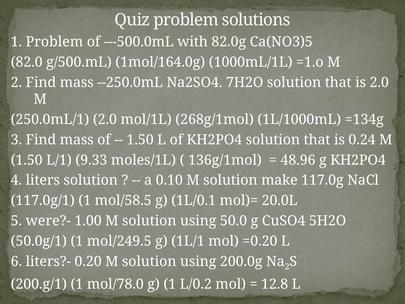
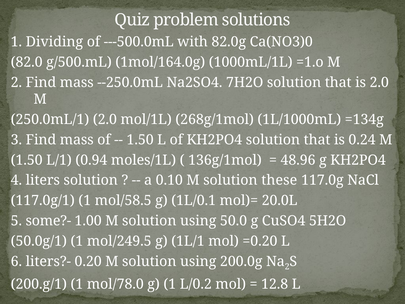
1 Problem: Problem -> Dividing (54, 42)
Ca(NO3)5: Ca(NO3)5 -> Ca(NO3)0 (281, 42)
9.33: 9.33 -> 0.94 (91, 160)
make: make -> these (279, 180)
were?-: were?- -> some?- (48, 221)
